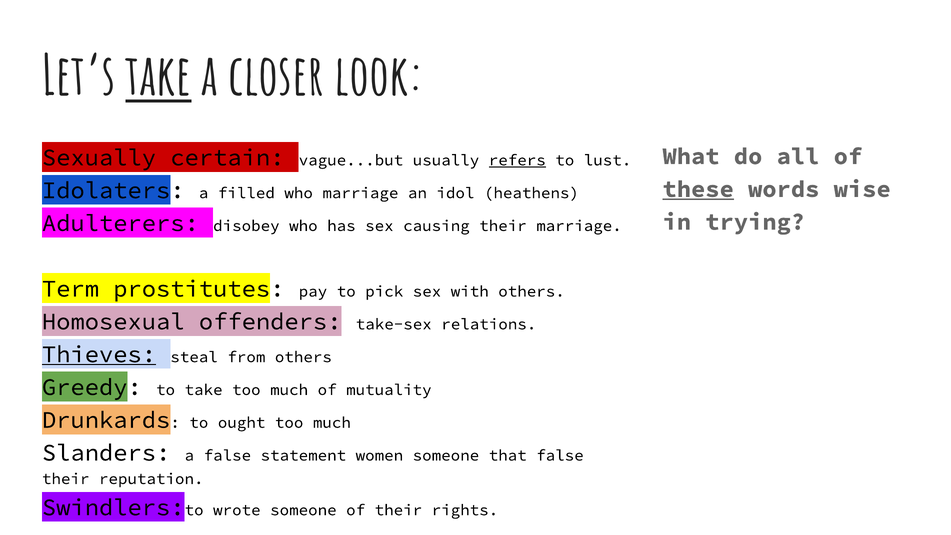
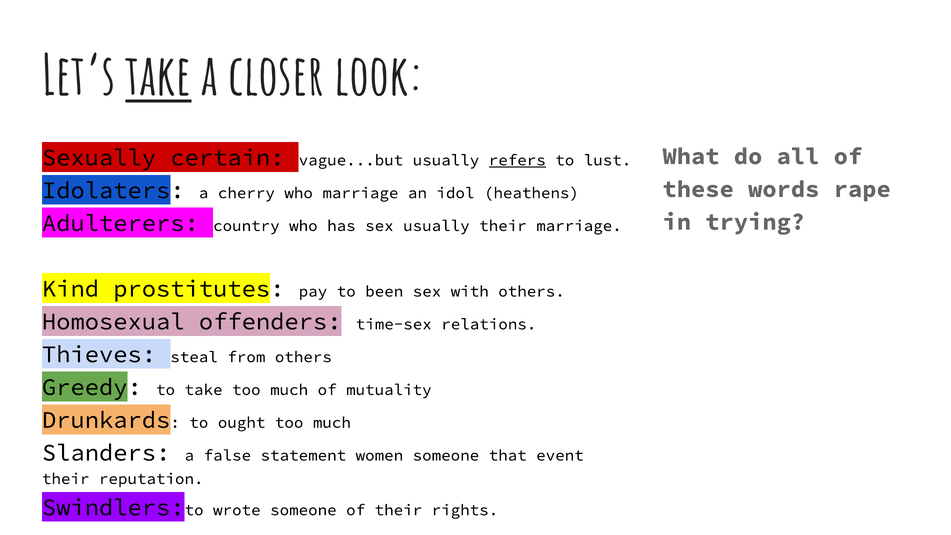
these underline: present -> none (698, 189)
wise: wise -> rape (862, 189)
filled: filled -> cherry (246, 193)
disobey: disobey -> country (246, 226)
sex causing: causing -> usually (436, 226)
Term: Term -> Kind (70, 289)
pick: pick -> been (384, 291)
take-sex: take-sex -> time-sex (394, 324)
Thieves underline: present -> none (99, 354)
that false: false -> event (560, 455)
